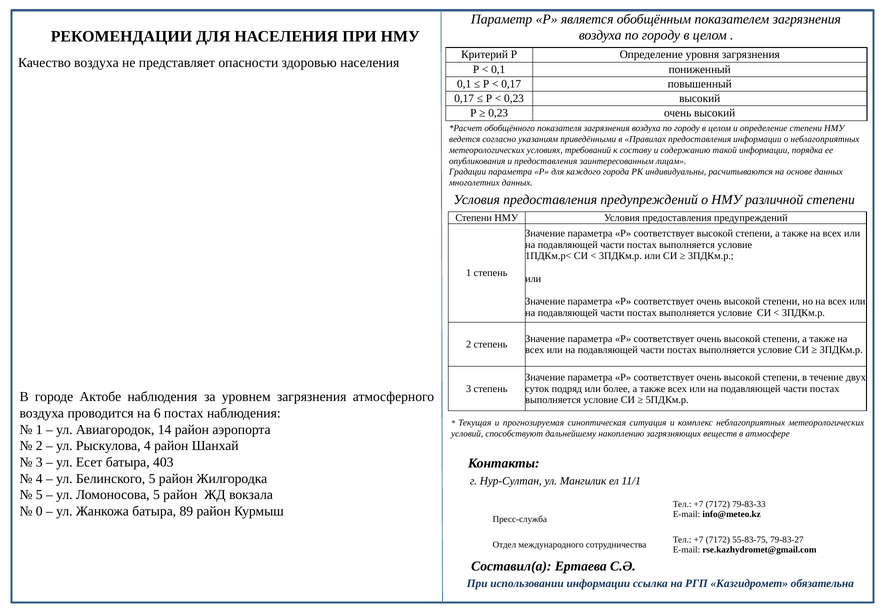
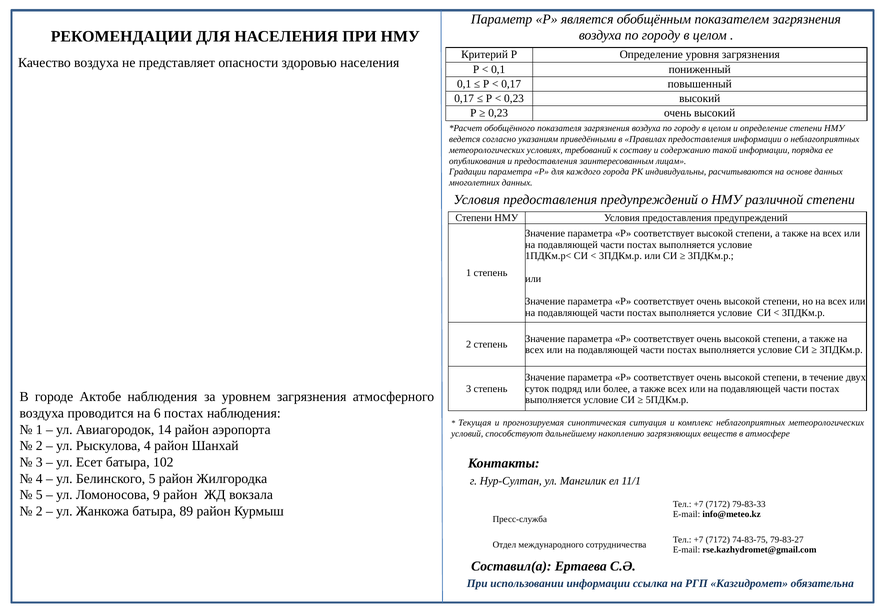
403: 403 -> 102 (163, 462)
Ломоносова 5: 5 -> 9 (156, 495)
0: 0 -> 2 (39, 511)
55-83-75: 55-83-75 -> 74-83-75 (750, 539)
